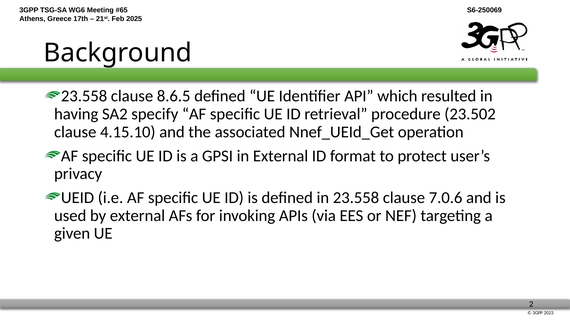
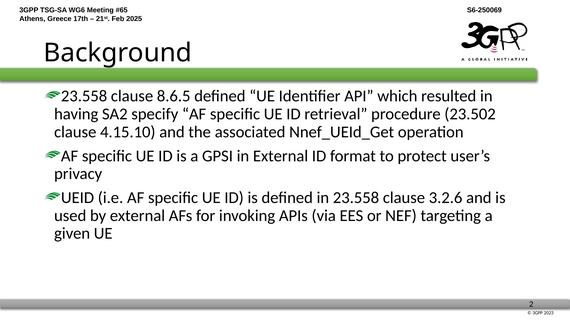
7.0.6: 7.0.6 -> 3.2.6 (446, 198)
